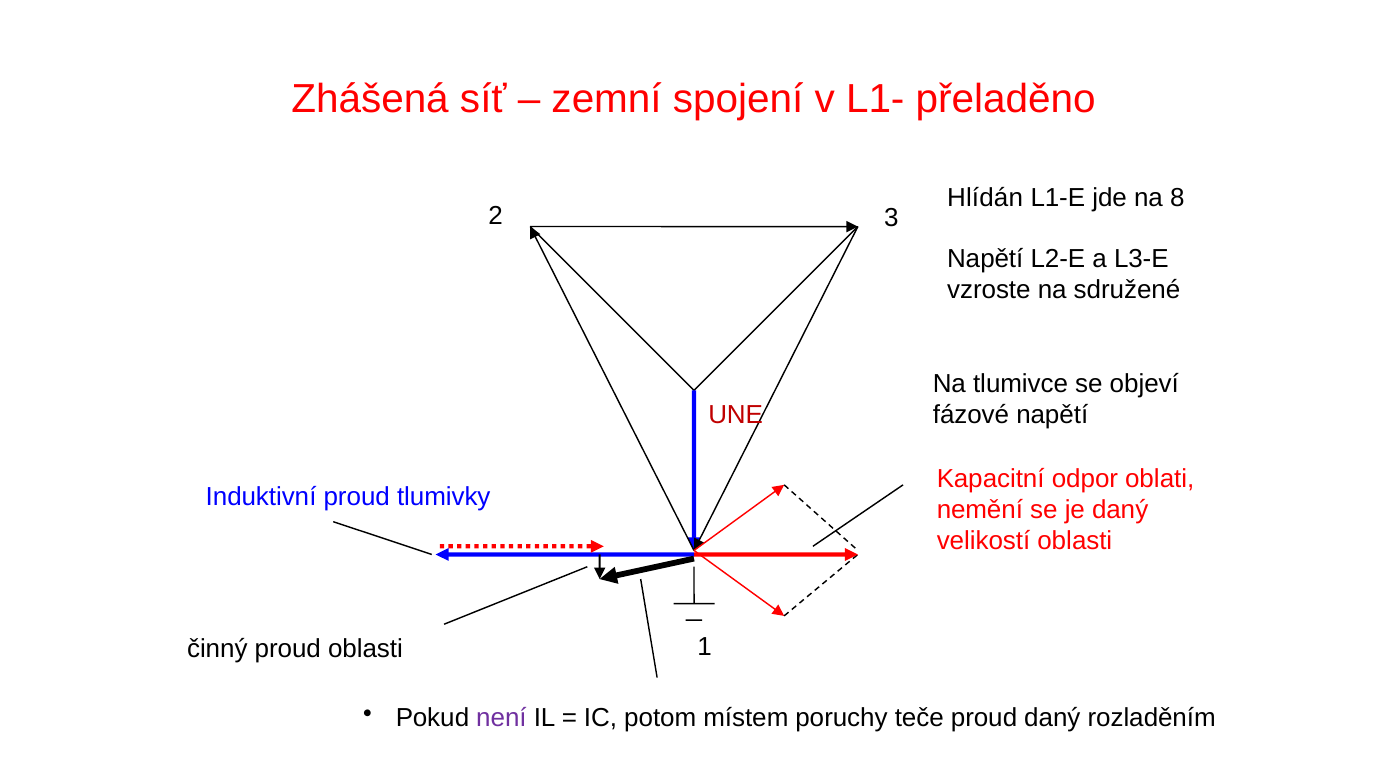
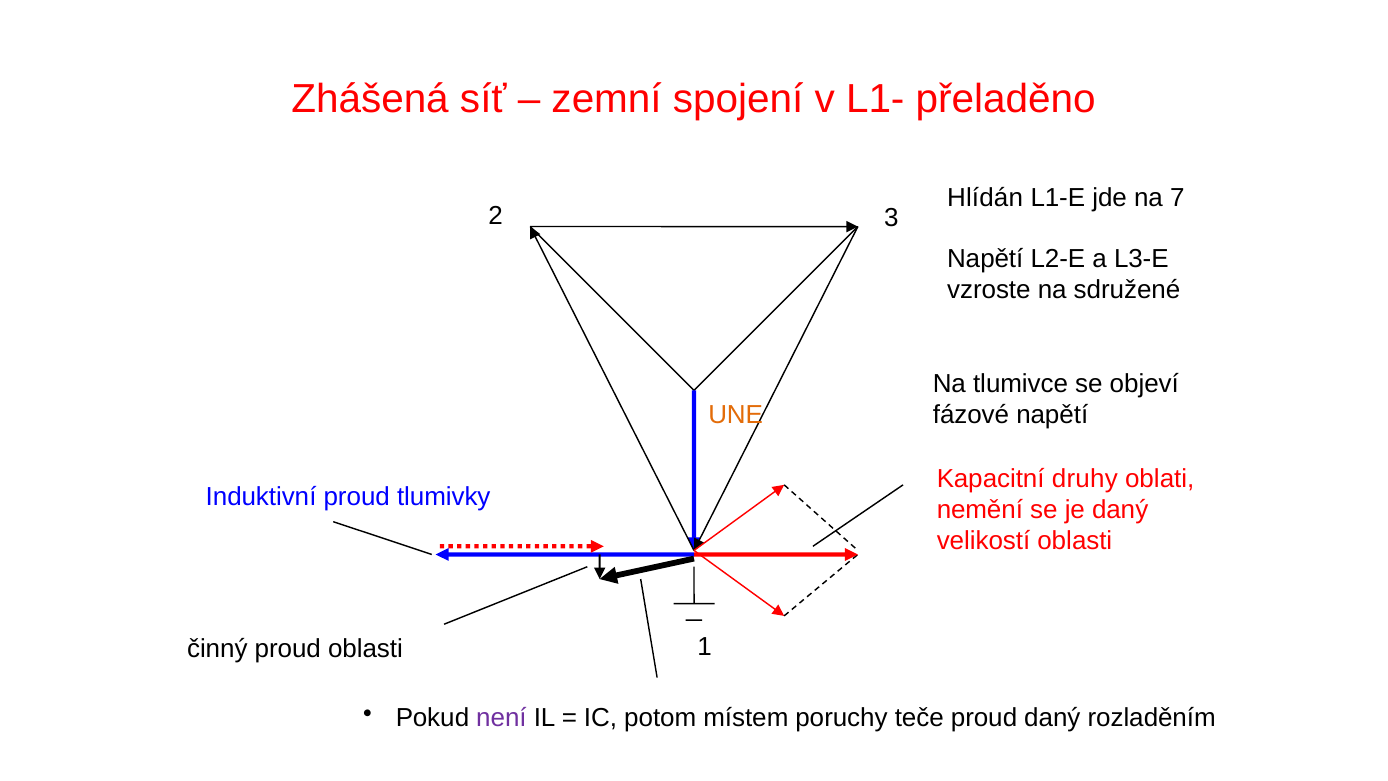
8: 8 -> 7 (1177, 197)
UNE colour: red -> orange (736, 415)
odpor: odpor -> druhy (1085, 478)
